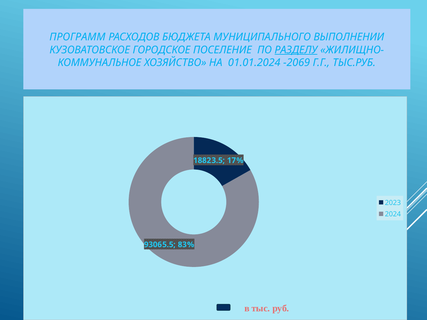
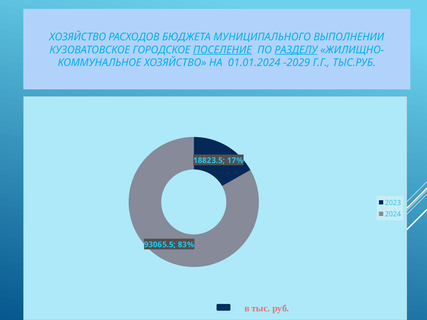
ПРОГРАММ: ПРОГРАММ -> ХОЗЯЙСТВО (78, 37)
ПОСЕЛЕНИЕ underline: none -> present (222, 50)
-2069: -2069 -> -2029 (297, 63)
